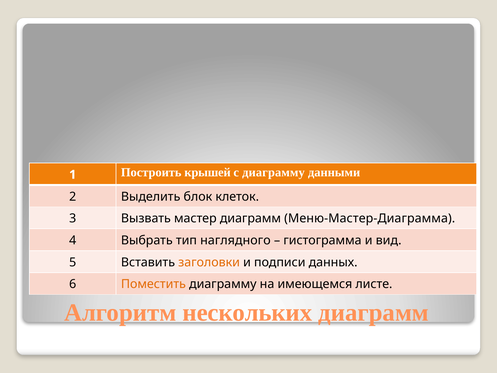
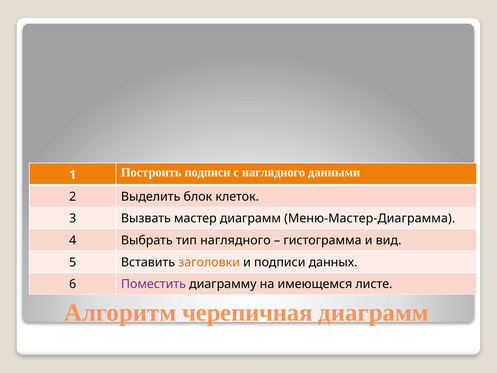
Построить крышей: крышей -> подписи (208, 172)
с диаграмму: диаграмму -> наглядного (274, 172)
Поместить colour: orange -> purple (153, 284)
нескольких: нескольких -> черепичная (247, 312)
